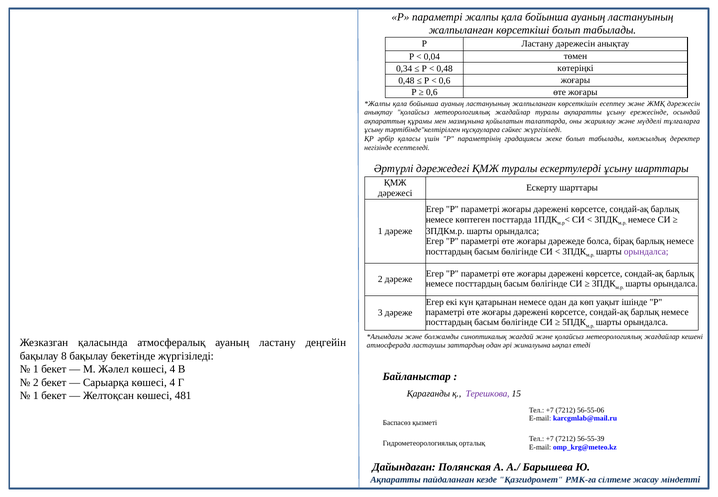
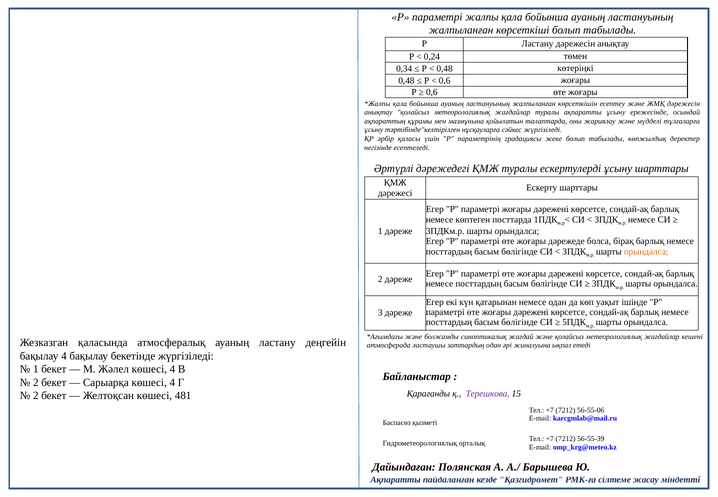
0,04: 0,04 -> 0,24 (432, 57)
орындалса colour: purple -> orange (646, 252)
бақылау 8: 8 -> 4 (64, 356)
1: 1 -> 2 (36, 396)
